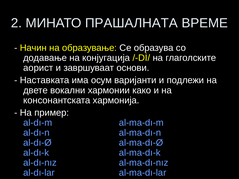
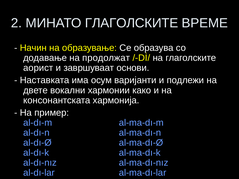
МИНАТО ПРАШАЛНАТА: ПРАШАЛНАТА -> ГЛАГОЛСКИТЕ (132, 23)
конјугација: конјугација -> продолжат (106, 58)
